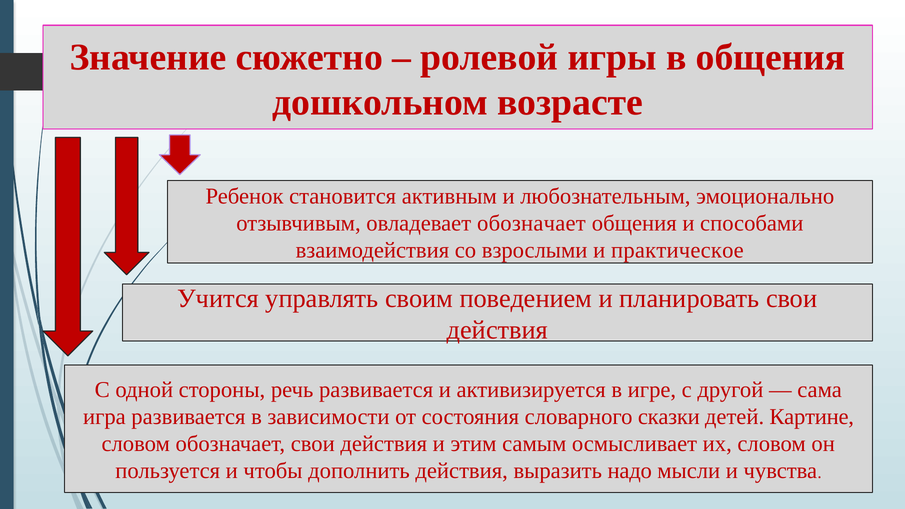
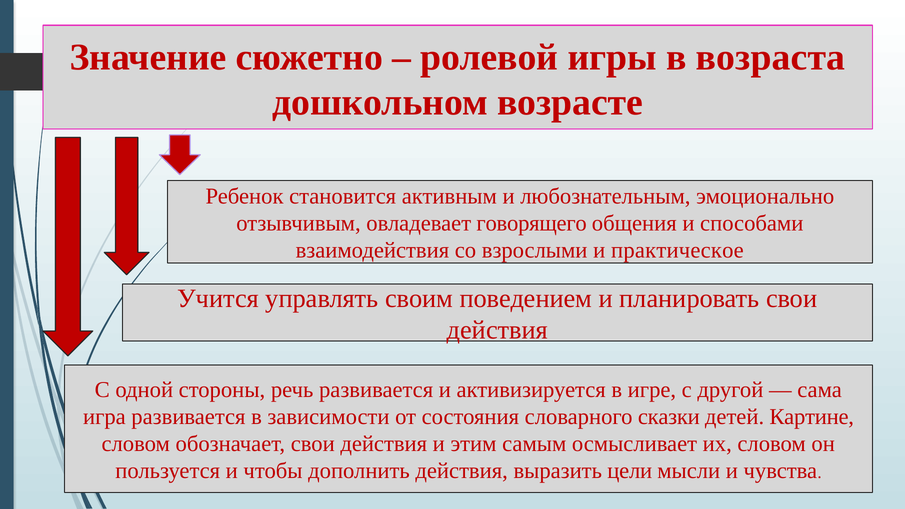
в общения: общения -> возраста (770, 57)
овладевает обозначает: обозначает -> говорящего (532, 223)
надо: надо -> цели (630, 471)
